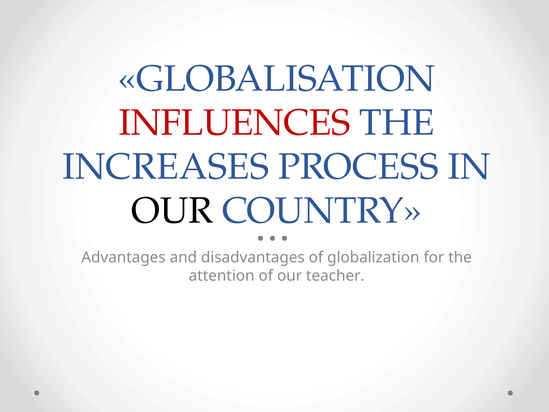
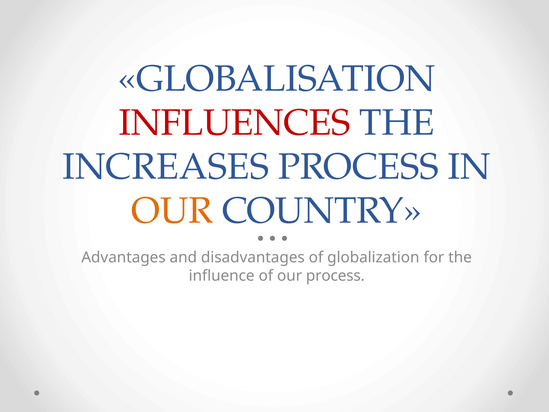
OUR colour: black -> orange (172, 211)
attention: attention -> influence (222, 276)
our teacher: teacher -> process (335, 276)
